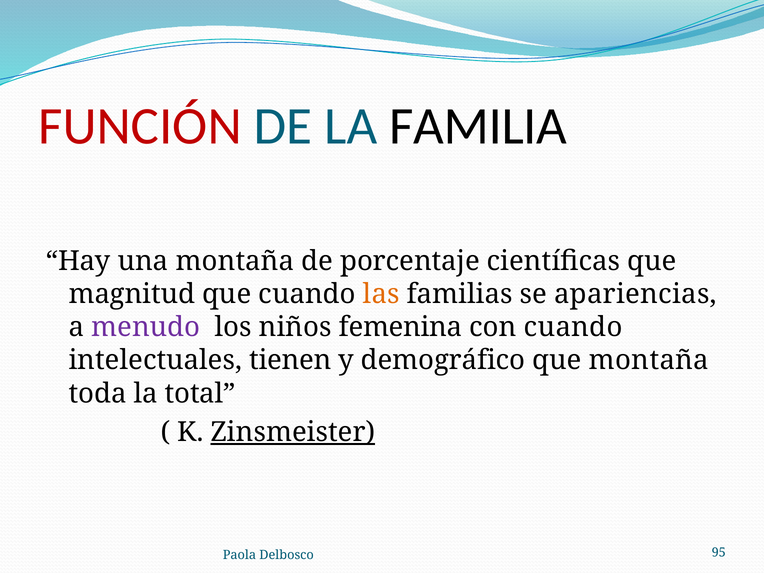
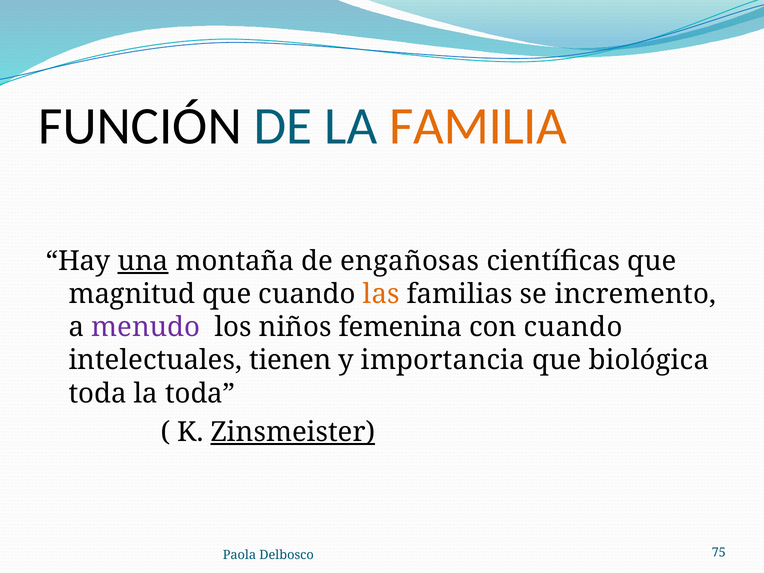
FUNCIÓN colour: red -> black (140, 126)
FAMILIA colour: black -> orange (478, 126)
una underline: none -> present (143, 261)
porcentaje: porcentaje -> engañosas (410, 261)
apariencias: apariencias -> incremento (635, 294)
demográfico: demográfico -> importancia (443, 360)
que montaña: montaña -> biológica (649, 360)
la total: total -> toda (200, 393)
95: 95 -> 75 (719, 553)
